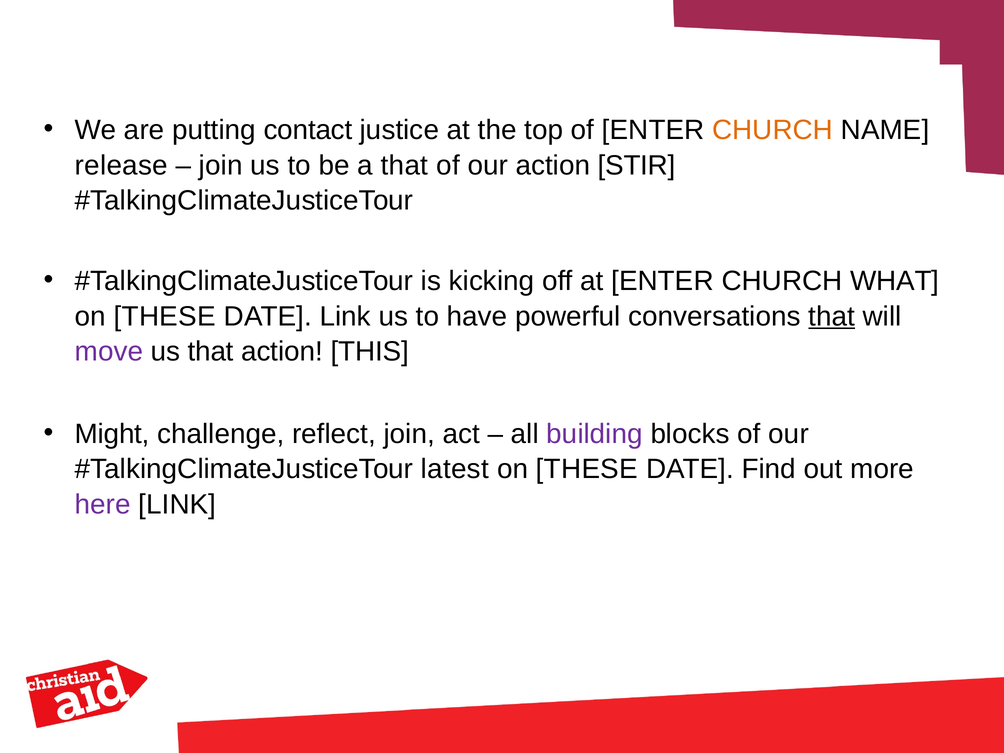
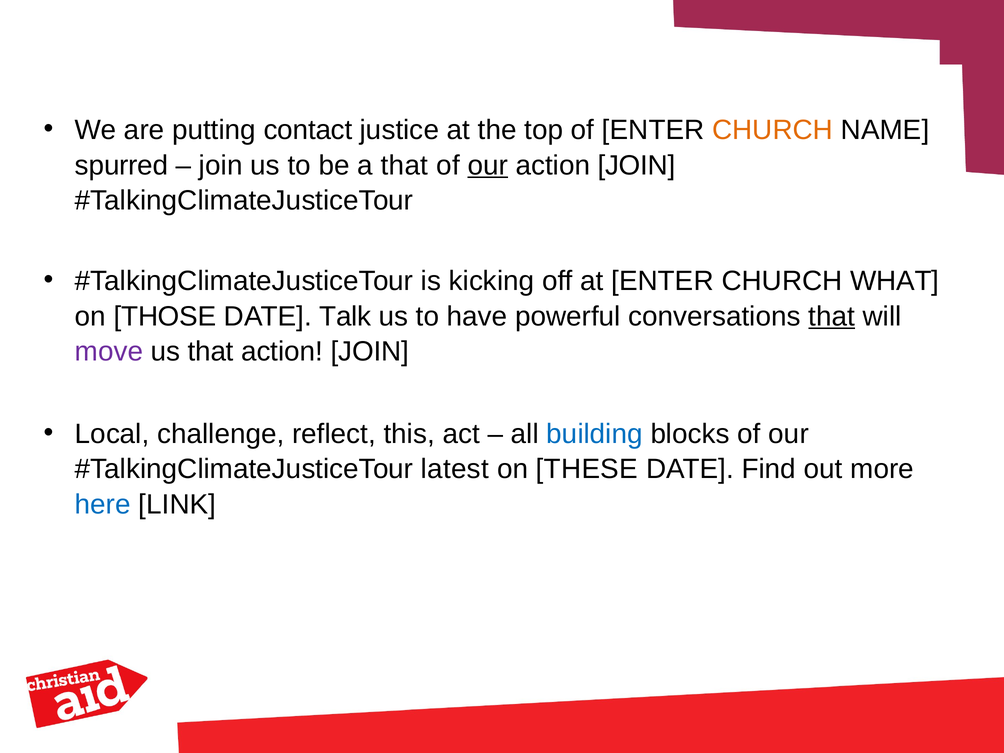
release: release -> spurred (122, 165)
our underline: none -> present (488, 165)
STIR: STIR -> JOIN (637, 165)
THESE: THESE -> THOSE (165, 316)
DATE Link: Link -> Talk (345, 316)
THIS: THIS -> JOIN (370, 352)
Might: Might -> Local (112, 434)
reflect join: join -> this (409, 434)
building colour: purple -> blue (595, 434)
here colour: purple -> blue (103, 505)
